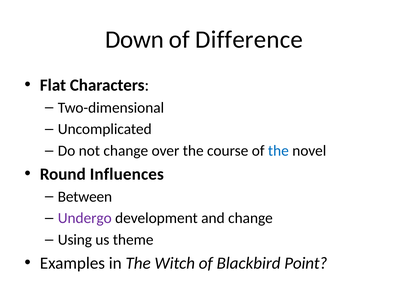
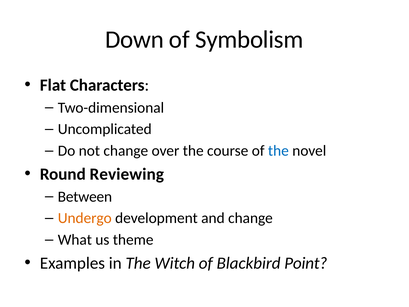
Difference: Difference -> Symbolism (249, 40)
Influences: Influences -> Reviewing (127, 174)
Undergo colour: purple -> orange (85, 218)
Using: Using -> What (75, 240)
